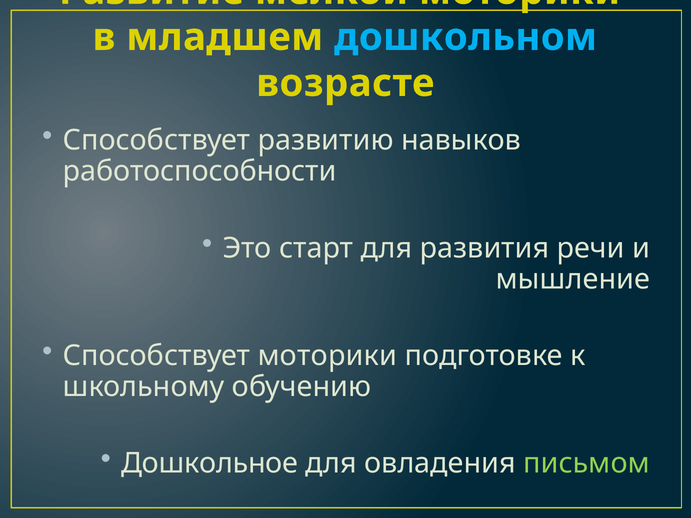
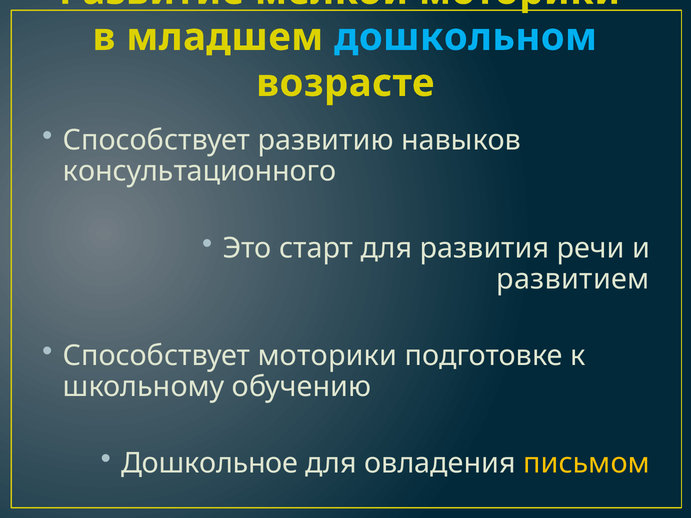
работоспособности: работоспособности -> консультационного (200, 171)
мышление: мышление -> развитием (573, 279)
письмом colour: light green -> yellow (587, 464)
